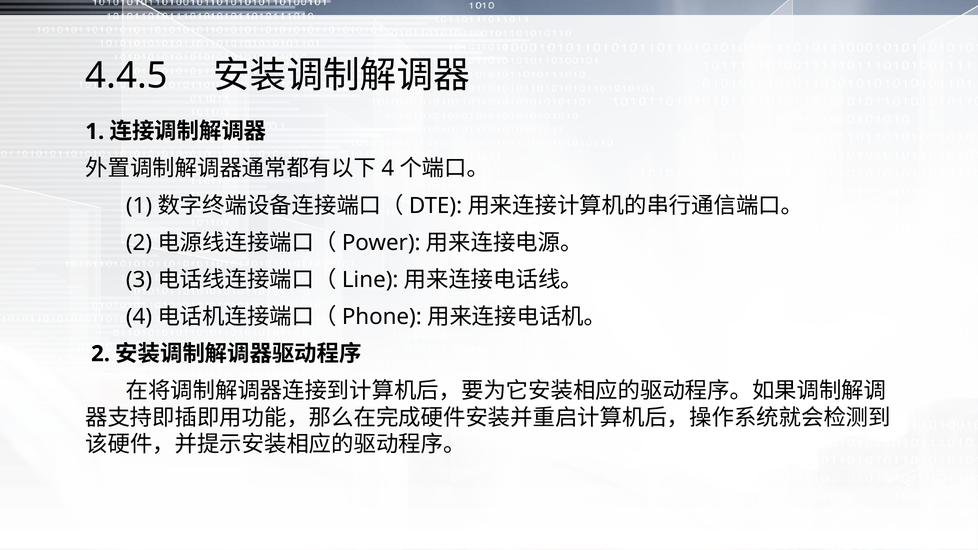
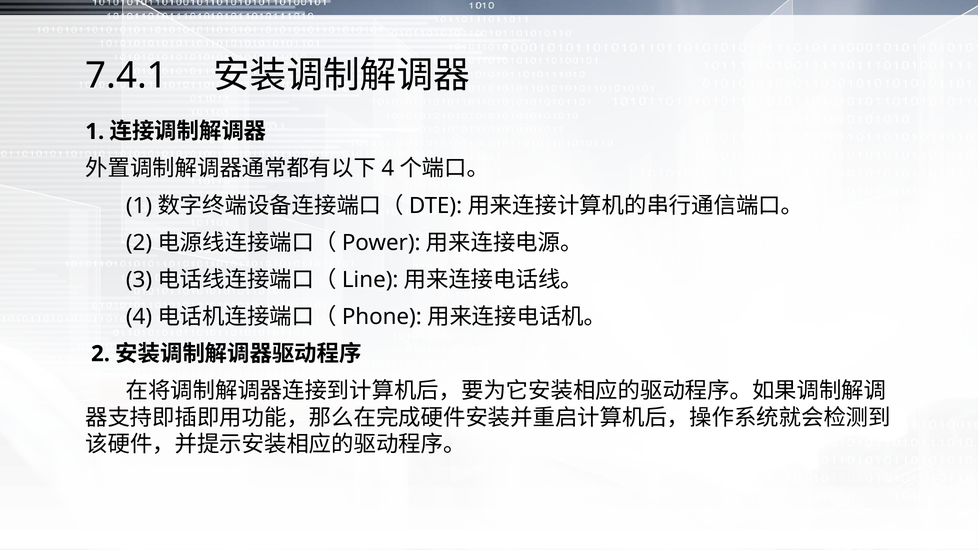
4.4.5: 4.4.5 -> 7.4.1 (127, 76)
